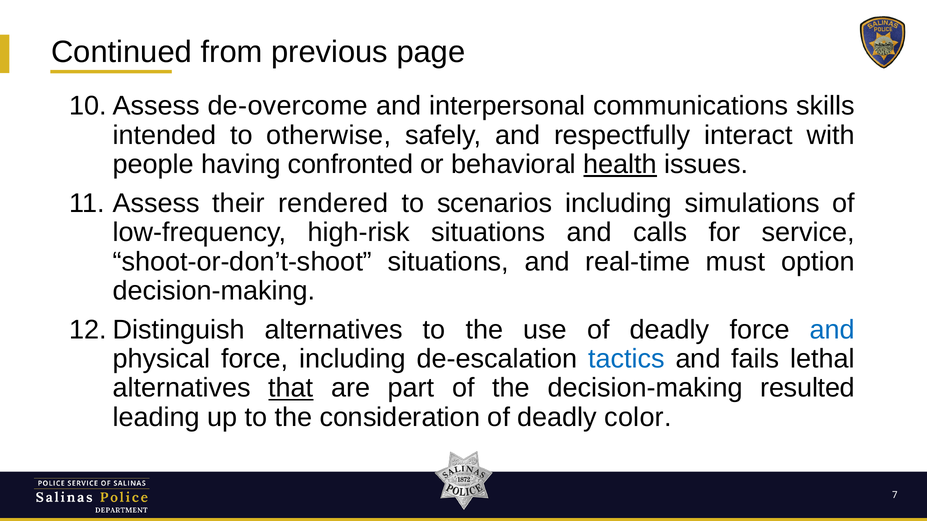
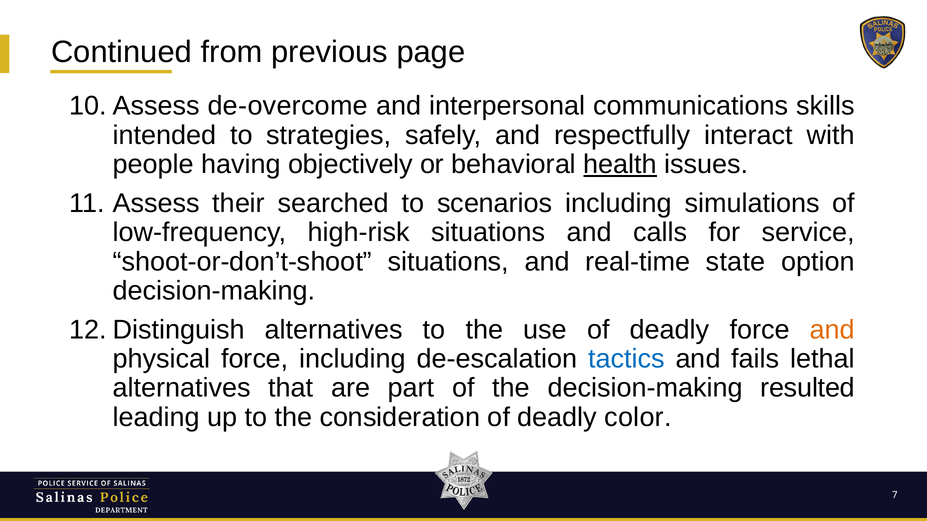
otherwise: otherwise -> strategies (329, 135)
confronted: confronted -> objectively (350, 165)
rendered: rendered -> searched (333, 203)
must: must -> state (736, 262)
and colour: blue -> orange (832, 330)
that underline: present -> none (291, 388)
